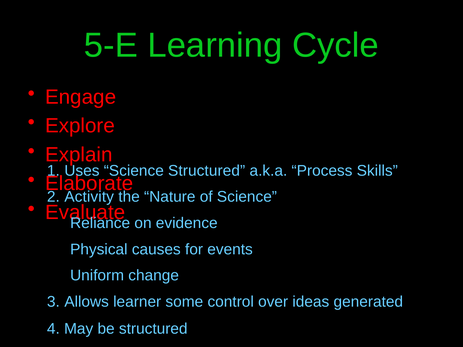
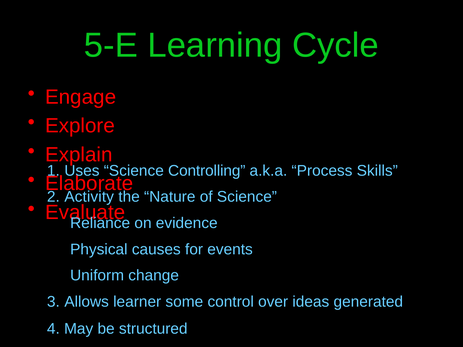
Science Structured: Structured -> Controlling (207, 171)
